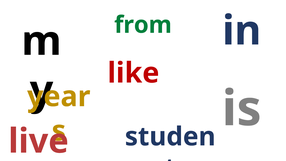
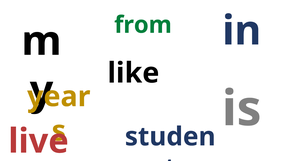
like colour: red -> black (133, 73)
